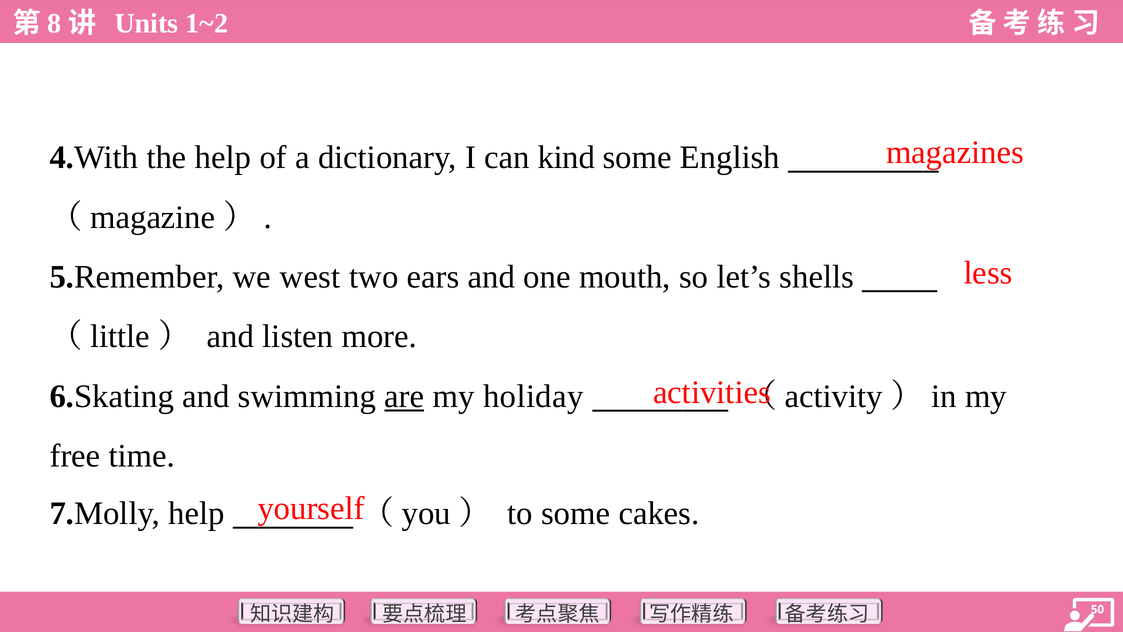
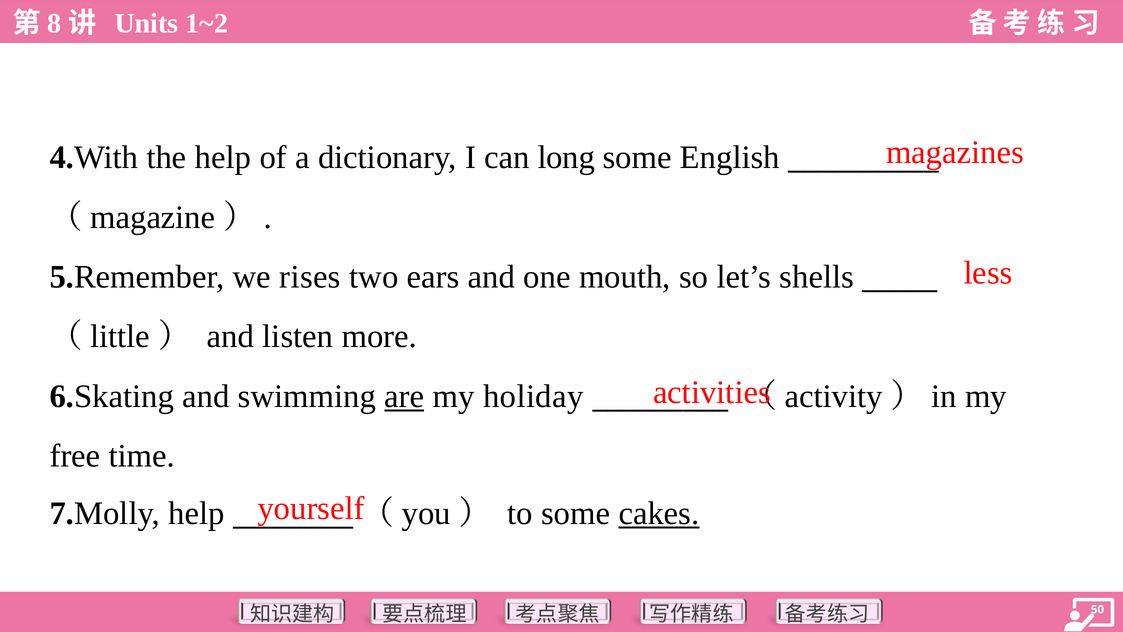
kind: kind -> long (566, 157)
west: west -> rises (310, 277)
cakes underline: none -> present (659, 513)
